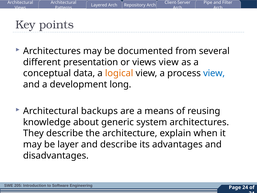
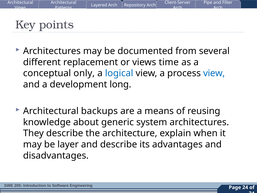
presentation: presentation -> replacement (91, 62)
views view: view -> time (169, 62)
data: data -> only (84, 73)
logical colour: orange -> blue (119, 73)
